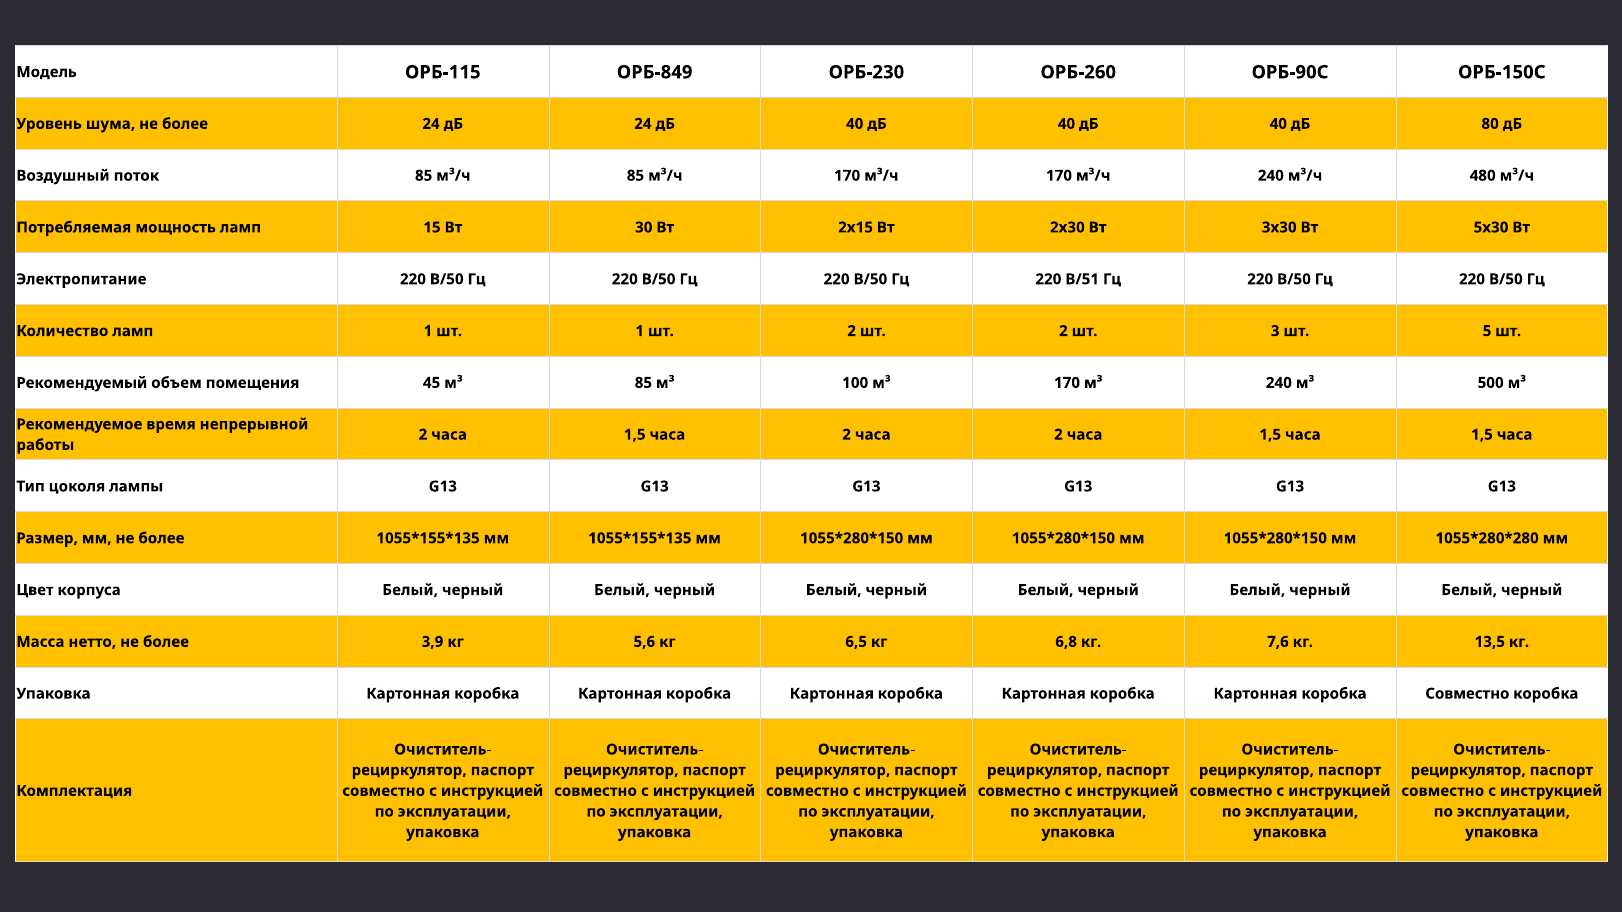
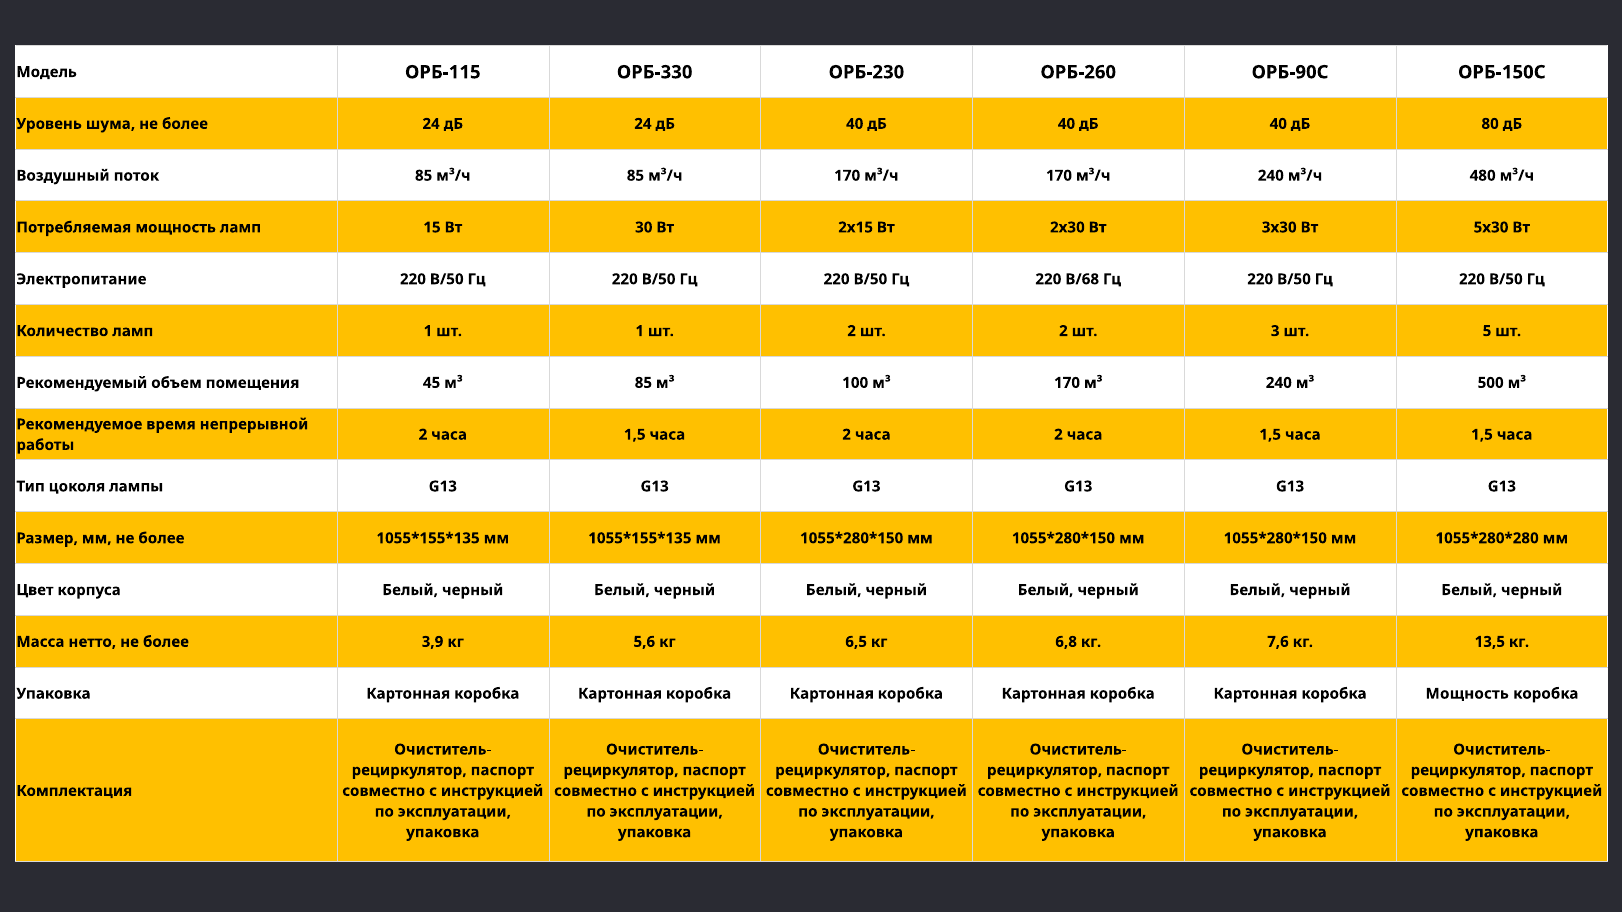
ОРБ-849: ОРБ-849 -> ОРБ-330 (655, 72)
В/51: В/51 -> В/68 (1082, 279)
коробка Совместно: Совместно -> Мощность (1467, 694)
